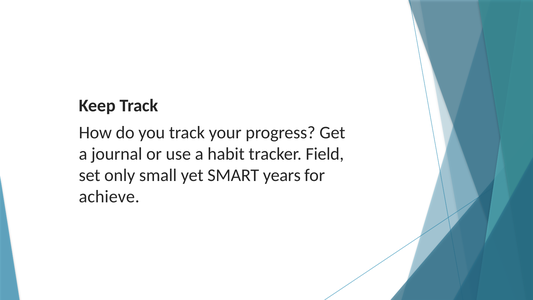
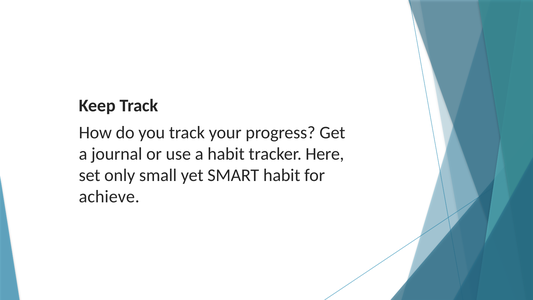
Field: Field -> Here (325, 154)
SMART years: years -> habit (282, 175)
